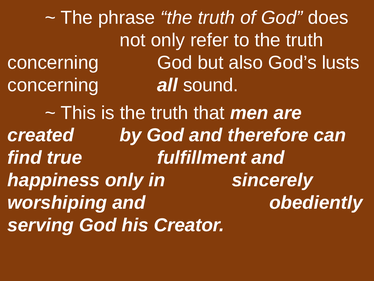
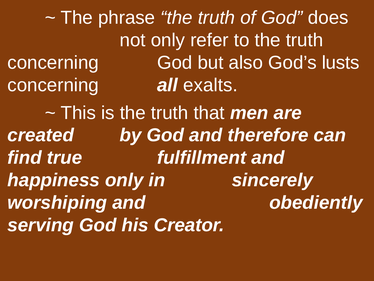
sound: sound -> exalts (210, 85)
